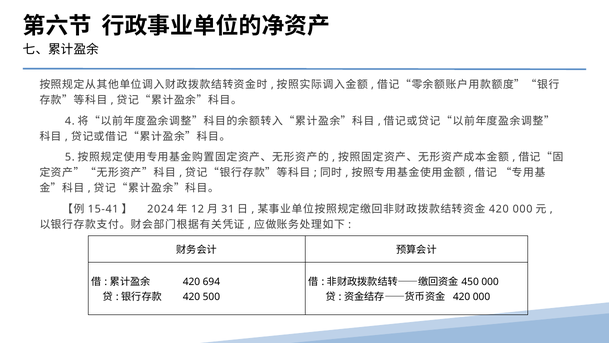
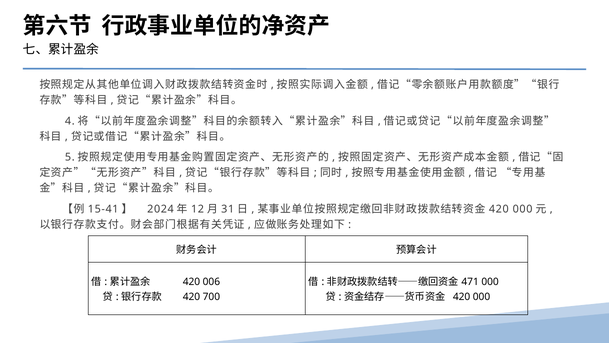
694: 694 -> 006 (211, 282)
450: 450 -> 471 (470, 282)
500: 500 -> 700 (211, 296)
